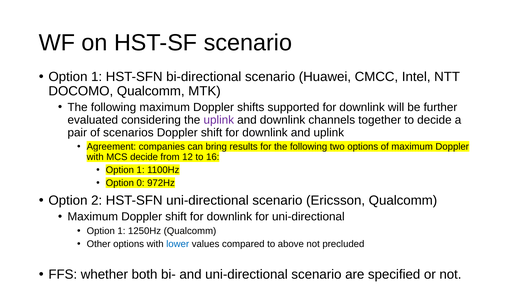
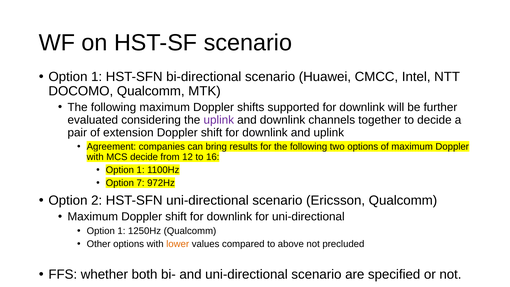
scenarios: scenarios -> extension (128, 132)
0: 0 -> 7 (141, 183)
lower colour: blue -> orange (178, 244)
